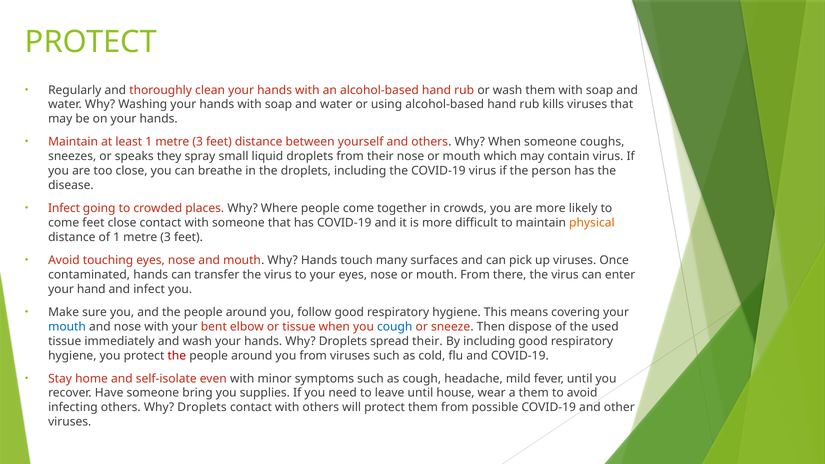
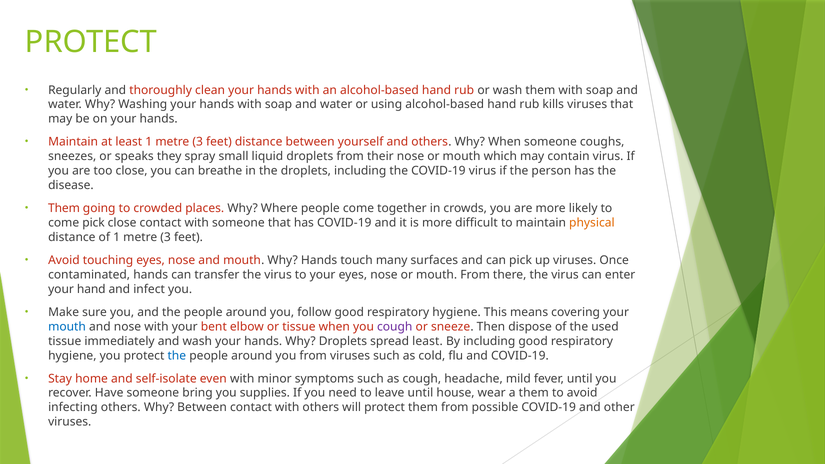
Infect: Infect -> Them (64, 208)
come feet: feet -> pick (94, 223)
cough colour: blue -> purple (395, 327)
spread their: their -> least (427, 341)
the colour: red -> blue (177, 356)
others Why Droplets: Droplets -> Between (202, 408)
